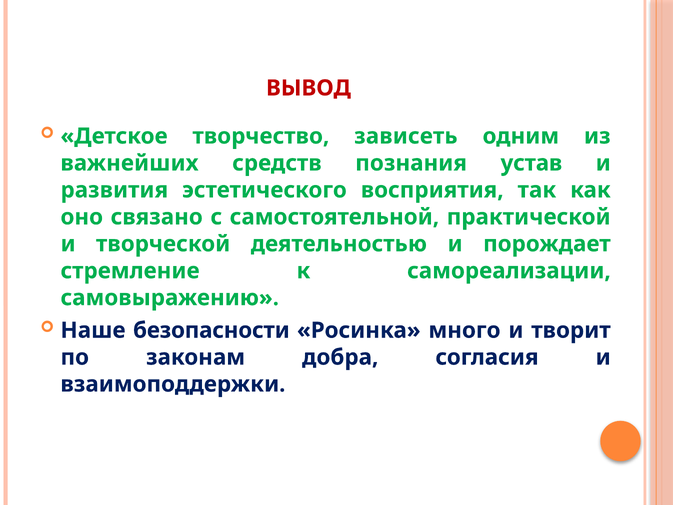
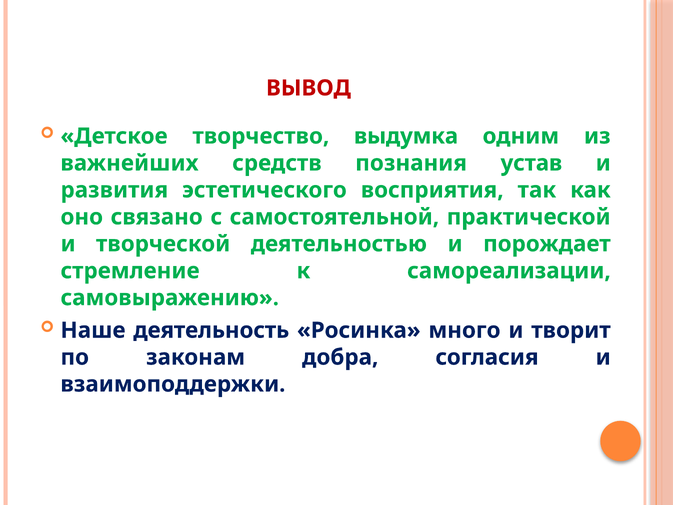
зависеть: зависеть -> выдумка (406, 136)
безопасности: безопасности -> деятельность (211, 330)
